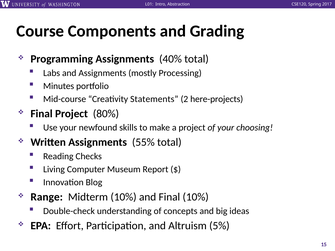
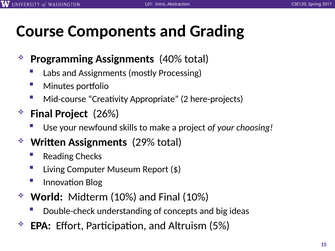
Statements: Statements -> Appropriate (154, 99)
80%: 80% -> 26% (106, 114)
55%: 55% -> 29% (143, 142)
Range: Range -> World (47, 197)
